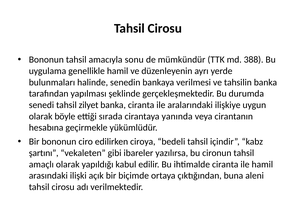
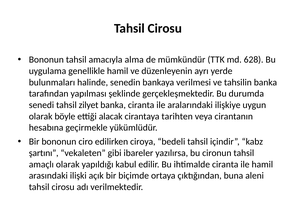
sonu: sonu -> alma (134, 60)
388: 388 -> 628 (254, 60)
sırada: sırada -> alacak (111, 116)
yanında: yanında -> tarihten (177, 116)
